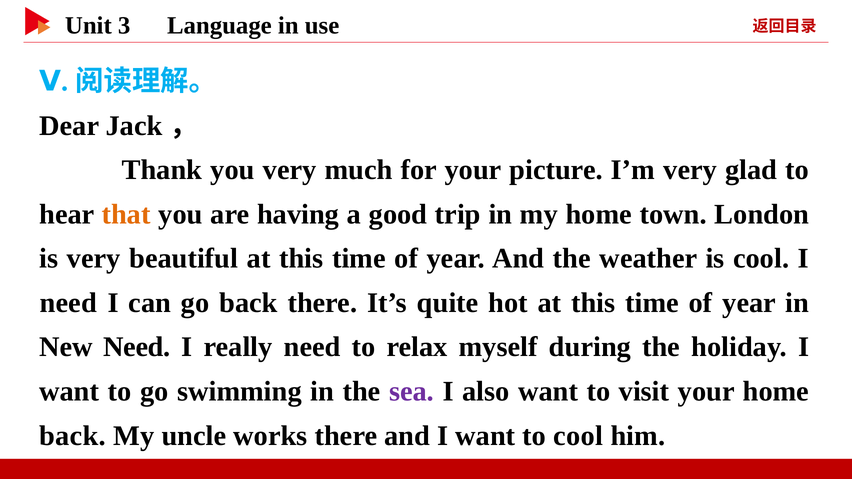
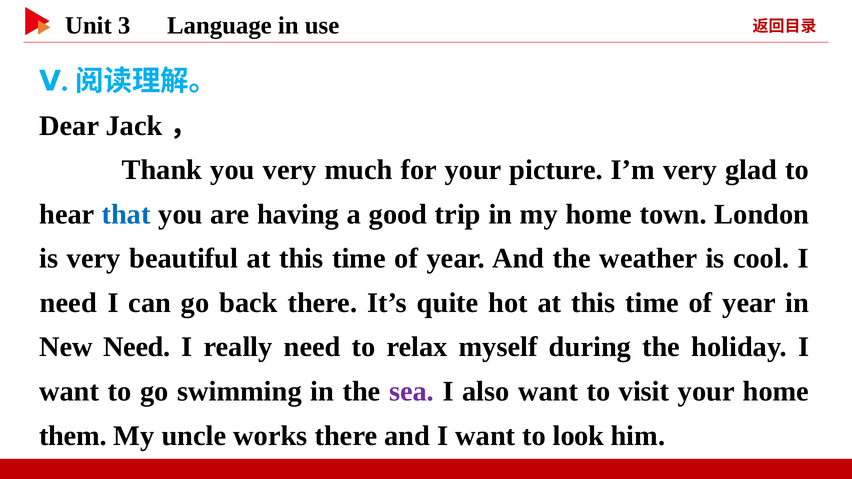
that colour: orange -> blue (126, 214)
back: back -> them (73, 436)
to cool: cool -> look (579, 436)
